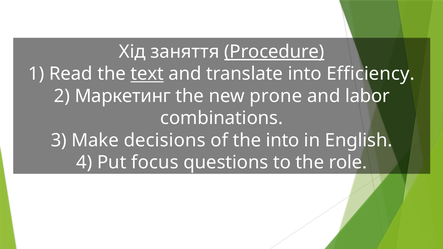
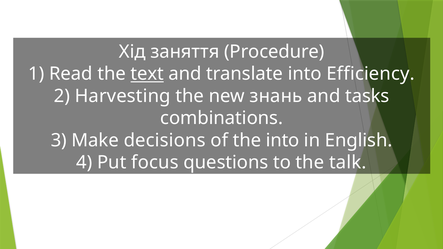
Procedure underline: present -> none (274, 52)
Маркетинг: Маркетинг -> Harvesting (123, 96)
prone: prone -> знань (276, 96)
labor: labor -> tasks (367, 96)
role: role -> talk (348, 163)
